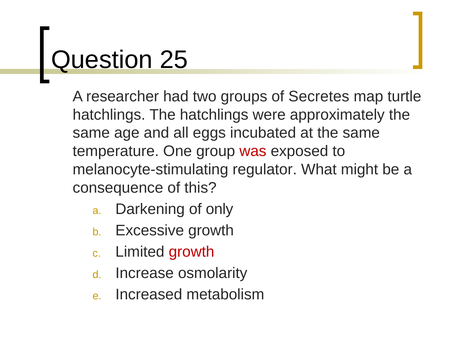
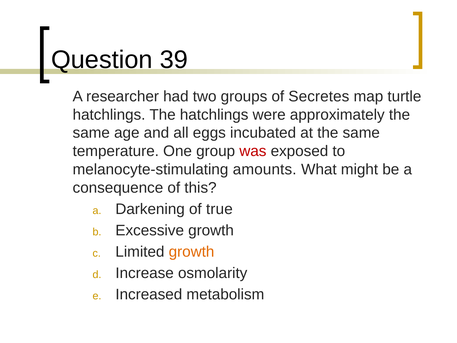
25: 25 -> 39 (174, 60)
regulator: regulator -> amounts (265, 169)
only: only -> true (219, 209)
growth colour: red -> orange (192, 252)
